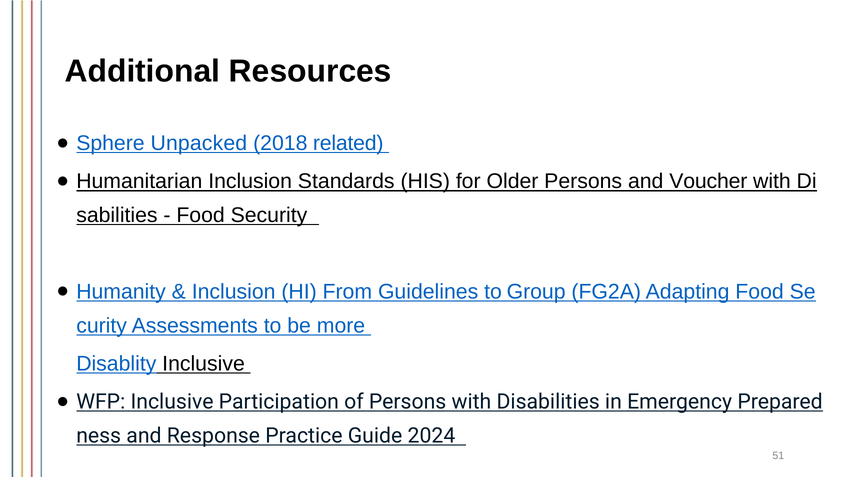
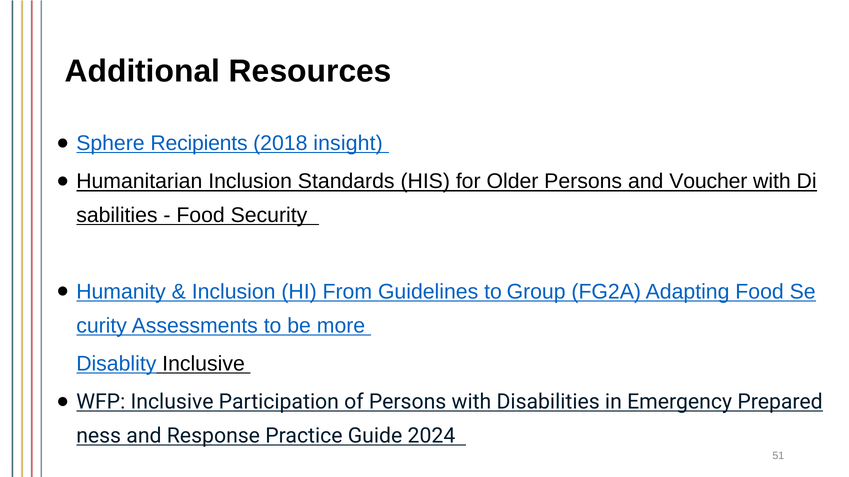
Unpacked: Unpacked -> Recipients (199, 143)
related: related -> insight (348, 143)
